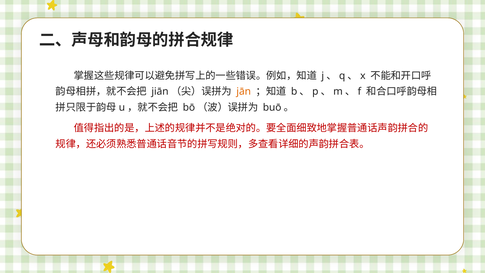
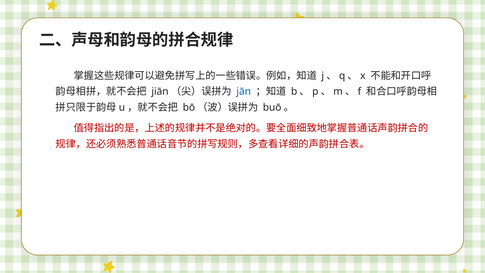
jān colour: orange -> blue (244, 92)
